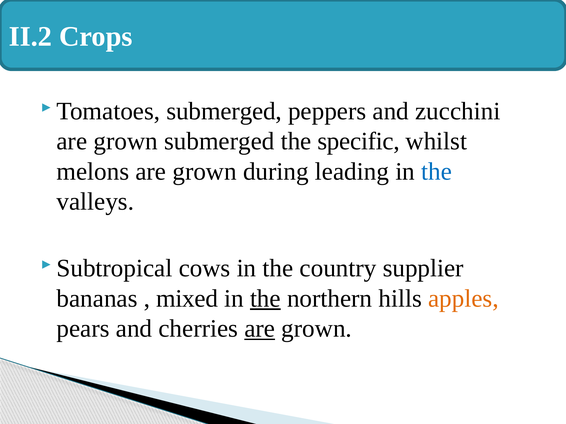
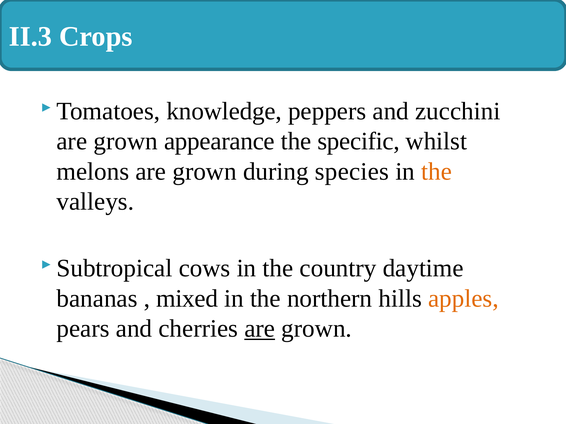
II.2: II.2 -> II.3 (30, 37)
Tomatoes submerged: submerged -> knowledge (224, 111)
grown submerged: submerged -> appearance (219, 142)
leading: leading -> species (352, 172)
the colour: blue -> orange (437, 172)
supplier: supplier -> daytime (423, 269)
the underline: present -> none (265, 299)
